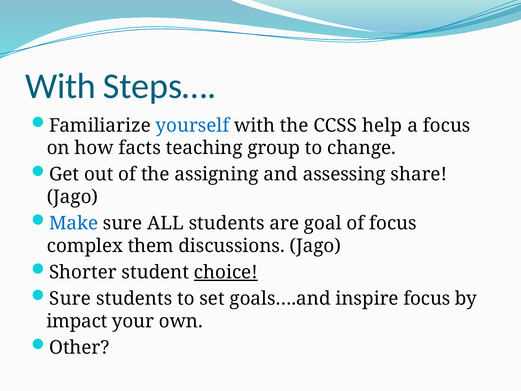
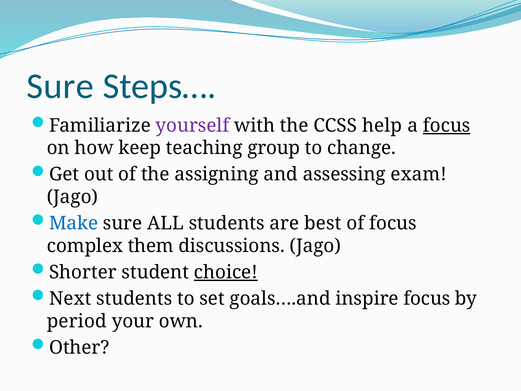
With: With -> Sure (60, 86)
yourself colour: blue -> purple (192, 125)
focus underline: none -> present (447, 125)
facts: facts -> keep (140, 148)
share: share -> exam (419, 174)
goal: goal -> best (323, 223)
Sure: Sure -> Next (70, 298)
impact: impact -> period (77, 321)
